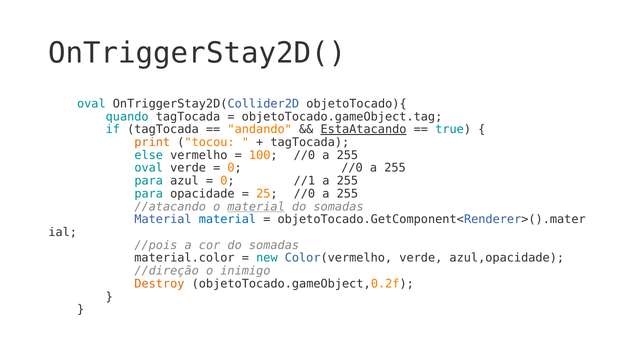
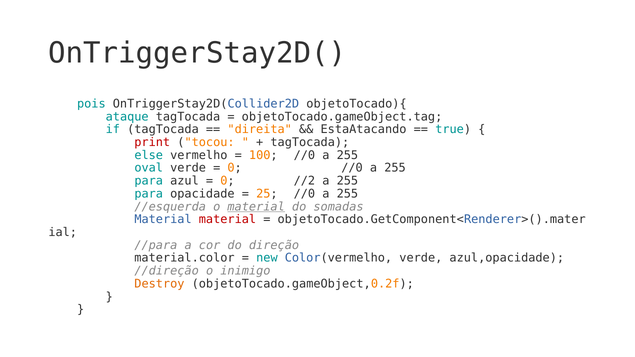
oval: oval -> pois (91, 104)
quando: quando -> ataque (127, 117)
andando: andando -> direita (260, 130)
EstaAtacando underline: present -> none (364, 130)
print colour: orange -> red (152, 142)
//1: //1 -> //2 (304, 181)
//atacando: //atacando -> //esquerda (170, 207)
material colour: blue -> red (227, 220)
//pois: //pois -> //para (156, 245)
cor do somadas: somadas -> direção (274, 245)
